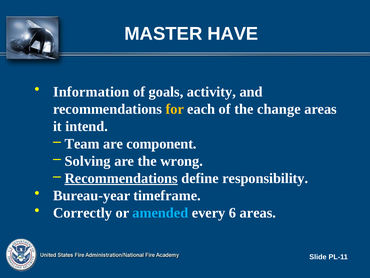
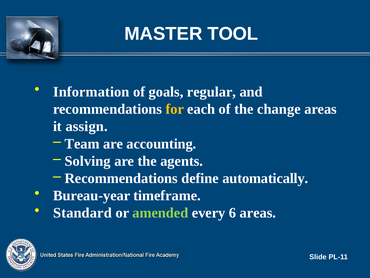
HAVE: HAVE -> TOOL (233, 34)
activity: activity -> regular (211, 92)
intend: intend -> assign (87, 126)
component: component -> accounting (161, 143)
wrong: wrong -> agents (182, 161)
Recommendations underline: present -> none (121, 178)
responsibility: responsibility -> automatically (265, 178)
Correctly: Correctly -> Standard (82, 213)
amended colour: light blue -> light green (160, 213)
